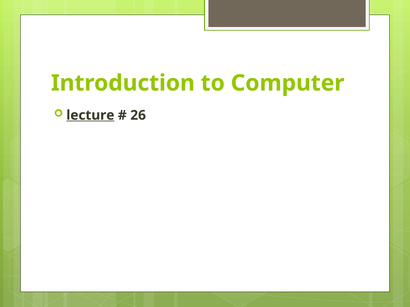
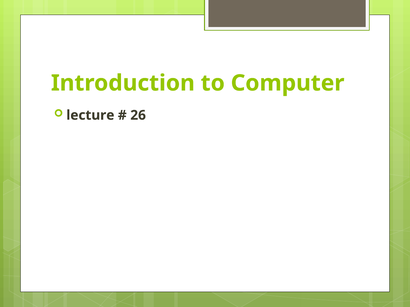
lecture underline: present -> none (90, 115)
